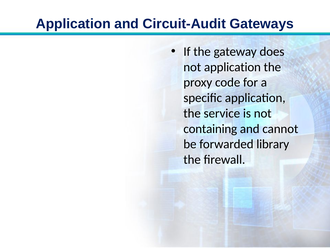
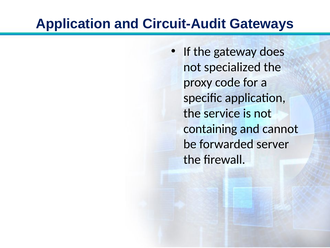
not application: application -> specialized (232, 67)
library: library -> server (273, 144)
